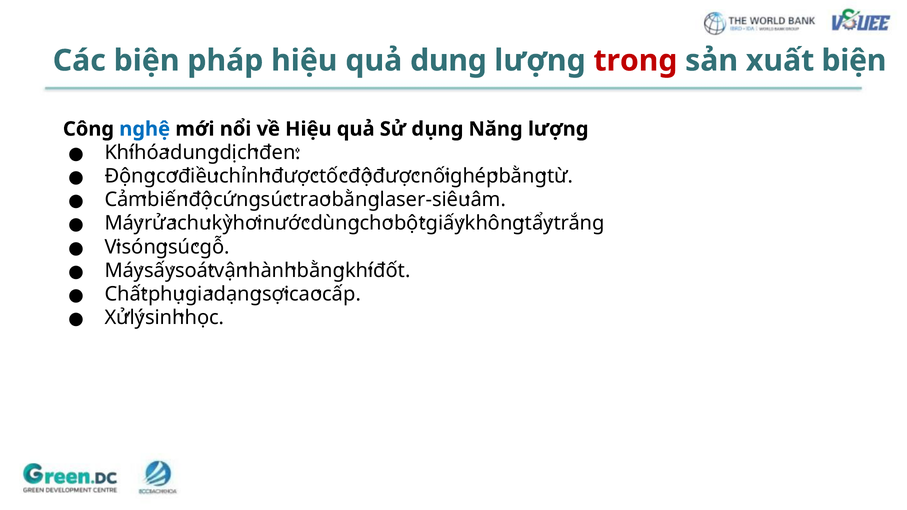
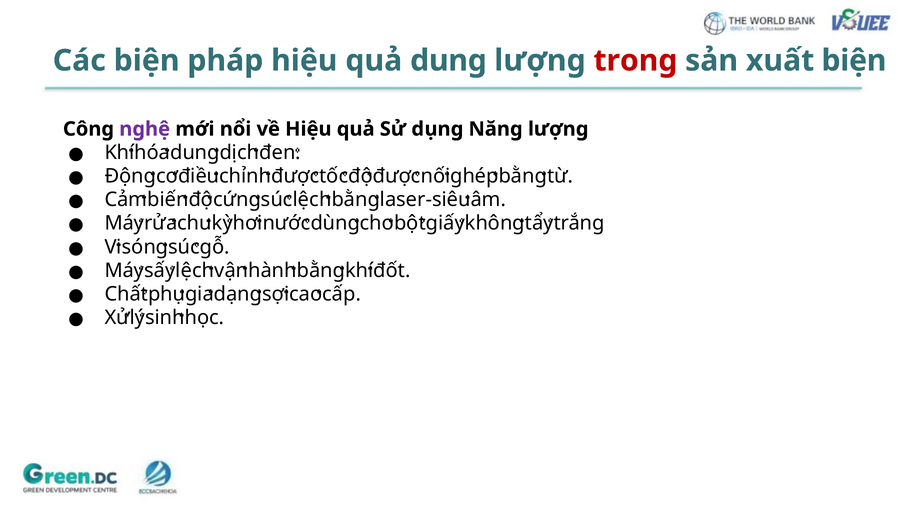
nghệ colour: blue -> purple (145, 129)
trao: trao -> lệch (312, 200)
soát: soát -> lệch (195, 271)
